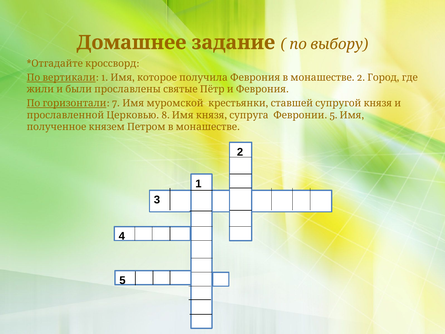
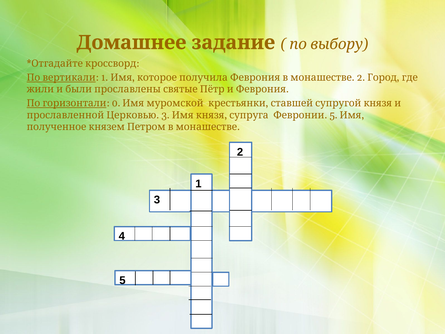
7: 7 -> 0 (116, 103)
8: 8 -> 3 (165, 115)
